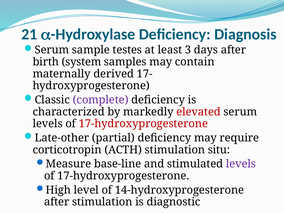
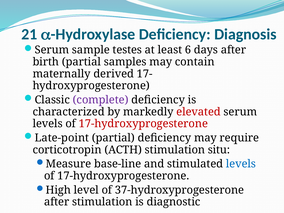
3: 3 -> 6 (188, 50)
birth system: system -> partial (81, 62)
Late-other: Late-other -> Late-point (62, 138)
levels colour: purple -> blue (241, 164)
14-hydroxyprogesterone: 14-hydroxyprogesterone -> 37-hydroxyprogesterone (180, 190)
